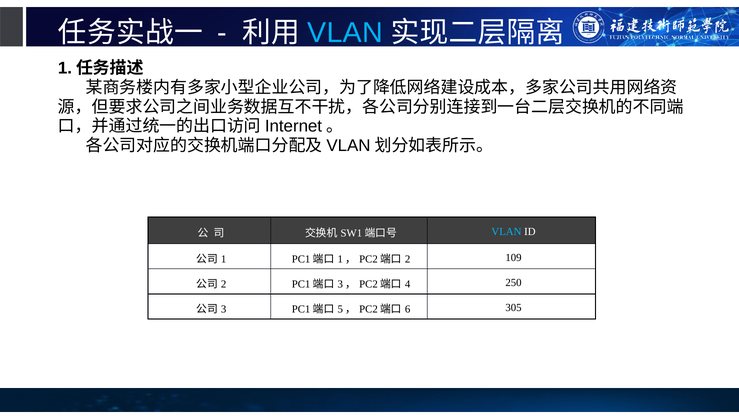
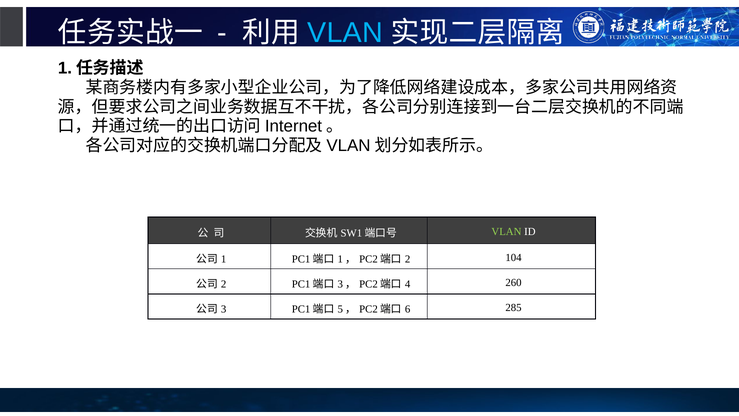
VLAN colour: light blue -> light green (506, 232)
109: 109 -> 104 (514, 257)
250: 250 -> 260 (514, 283)
305: 305 -> 285 (514, 308)
